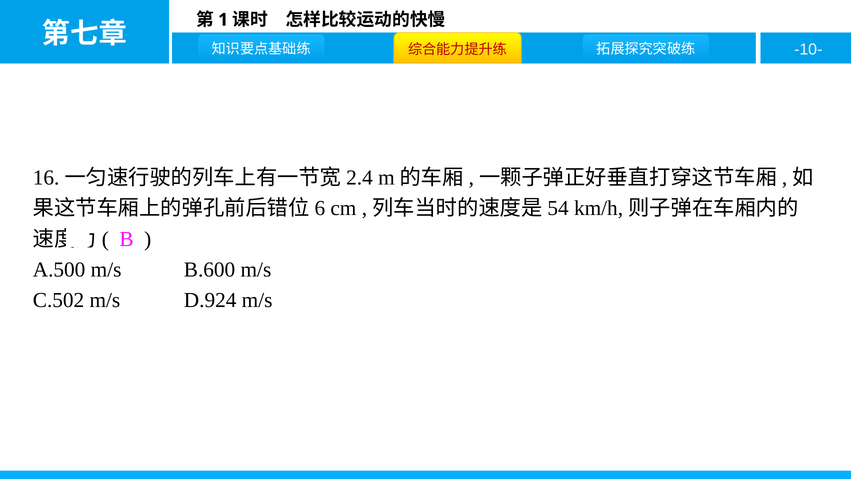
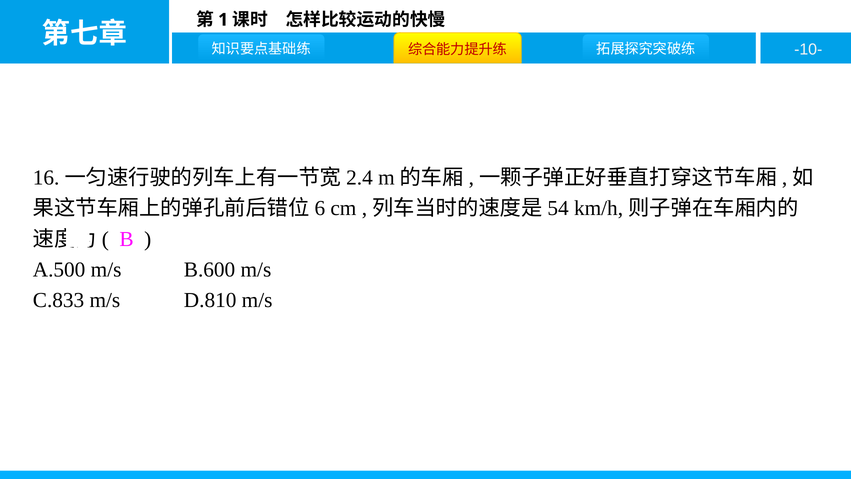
C.502: C.502 -> C.833 (59, 300)
D.924: D.924 -> D.810 (210, 300)
